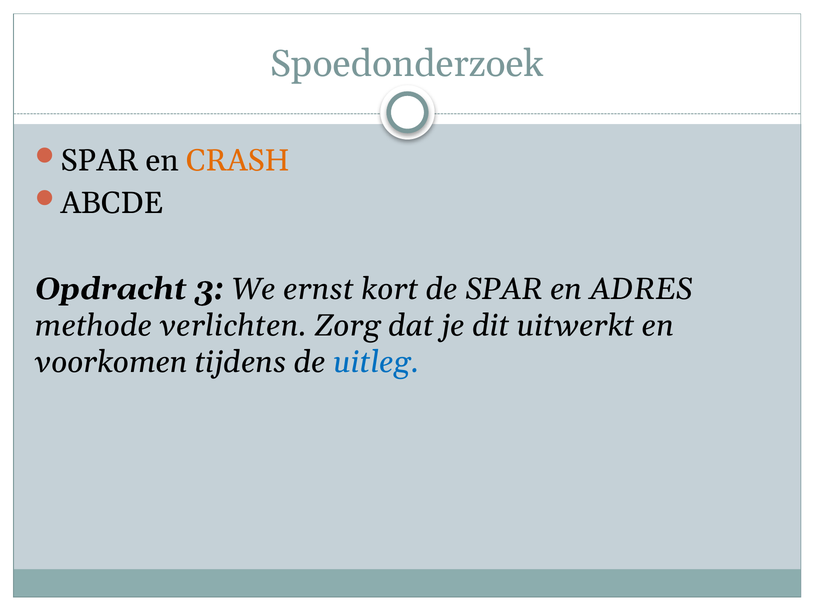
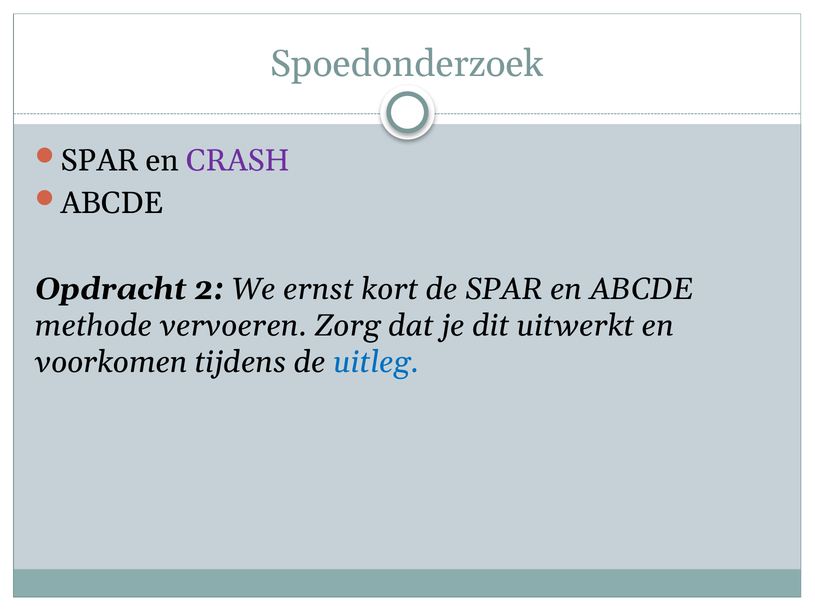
CRASH colour: orange -> purple (238, 161)
3: 3 -> 2 (209, 289)
en ADRES: ADRES -> ABCDE (642, 289)
verlichten: verlichten -> vervoeren (234, 326)
